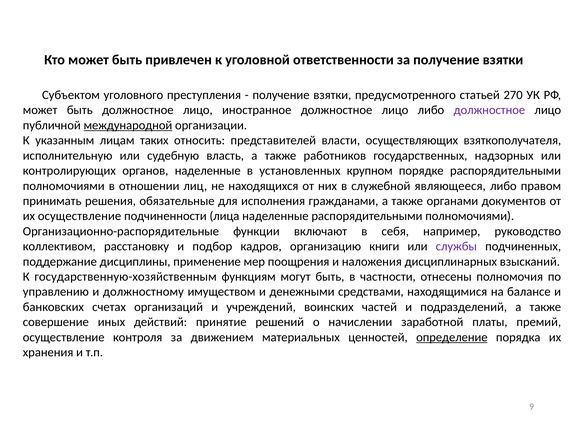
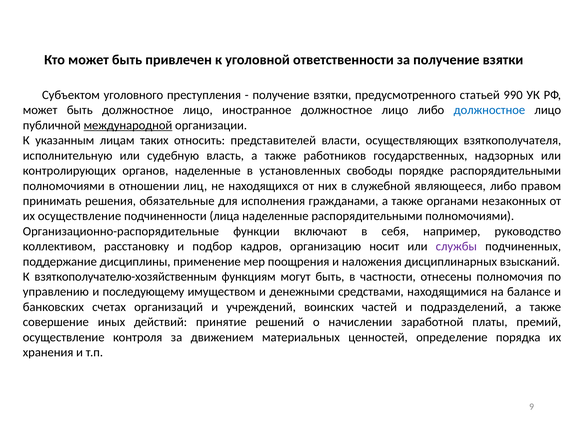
270: 270 -> 990 (513, 95)
должностное colour: purple -> blue (489, 110)
крупном: крупном -> свободы (370, 171)
документов: документов -> незаконных (514, 201)
книги: книги -> носит (384, 246)
государственную-хозяйственным: государственную-хозяйственным -> взяткополучателю-хозяйственным (126, 277)
должностному: должностному -> последующему (143, 292)
определение underline: present -> none (452, 337)
